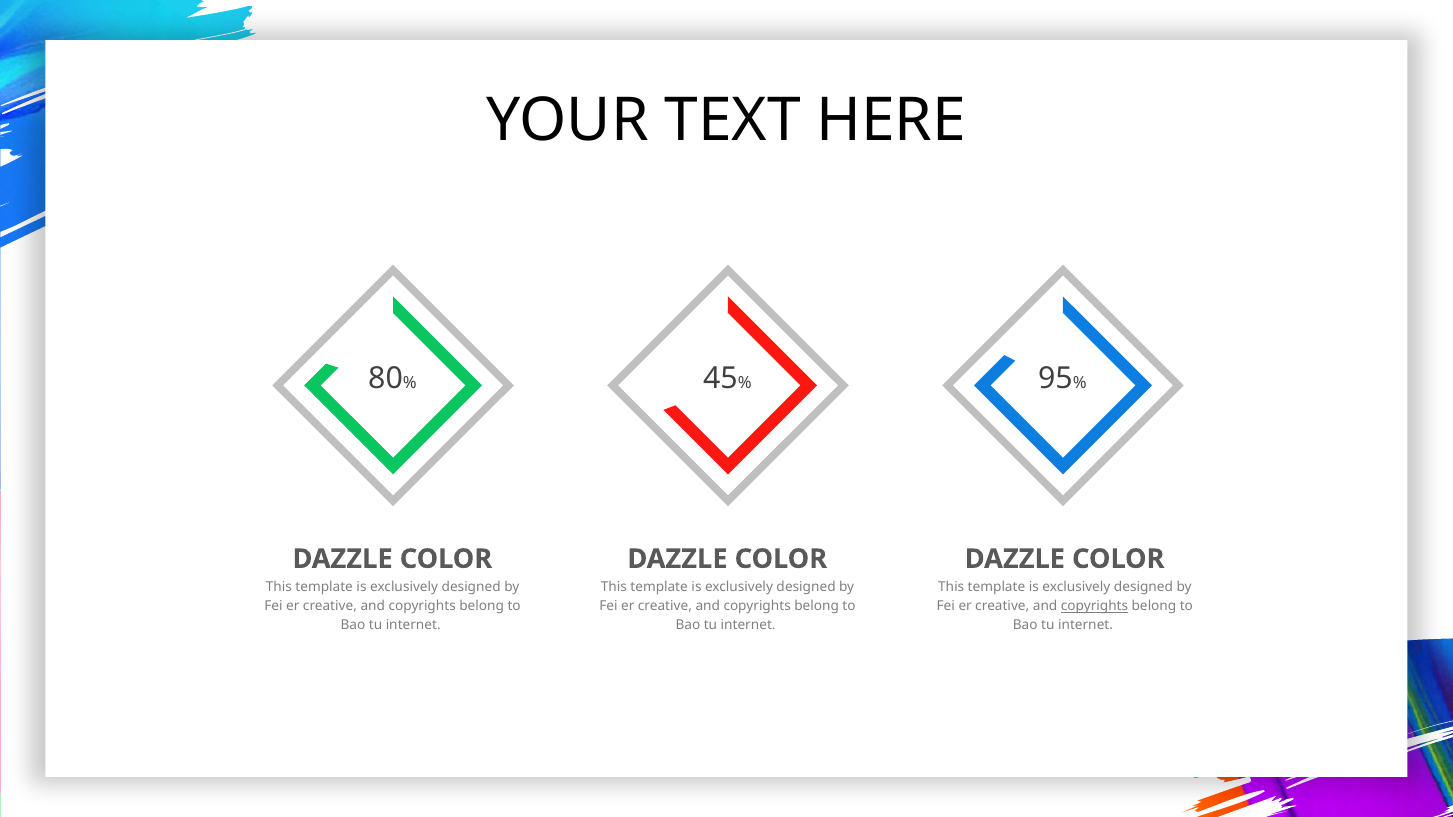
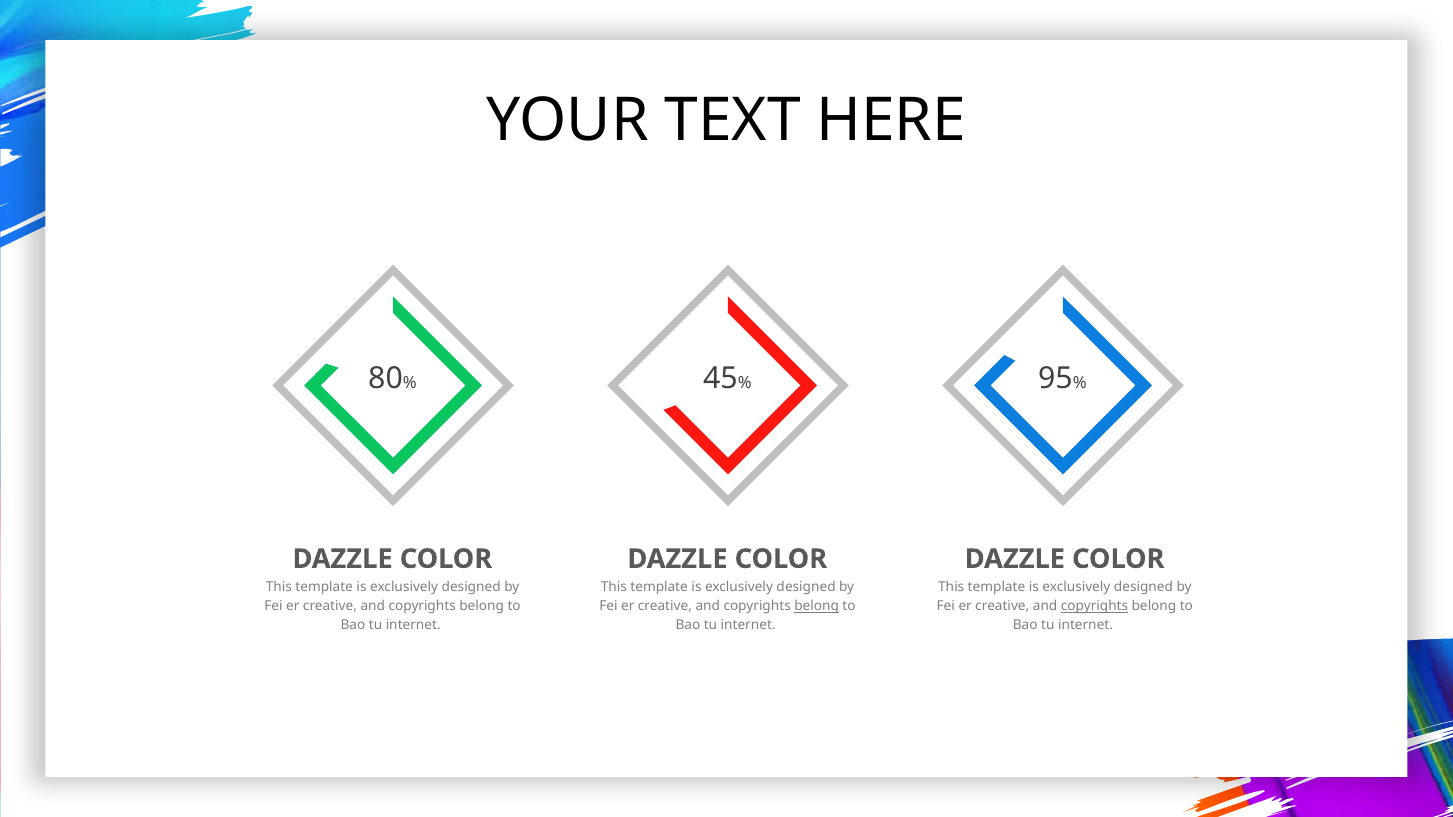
belong underline: none -> present (817, 606)
